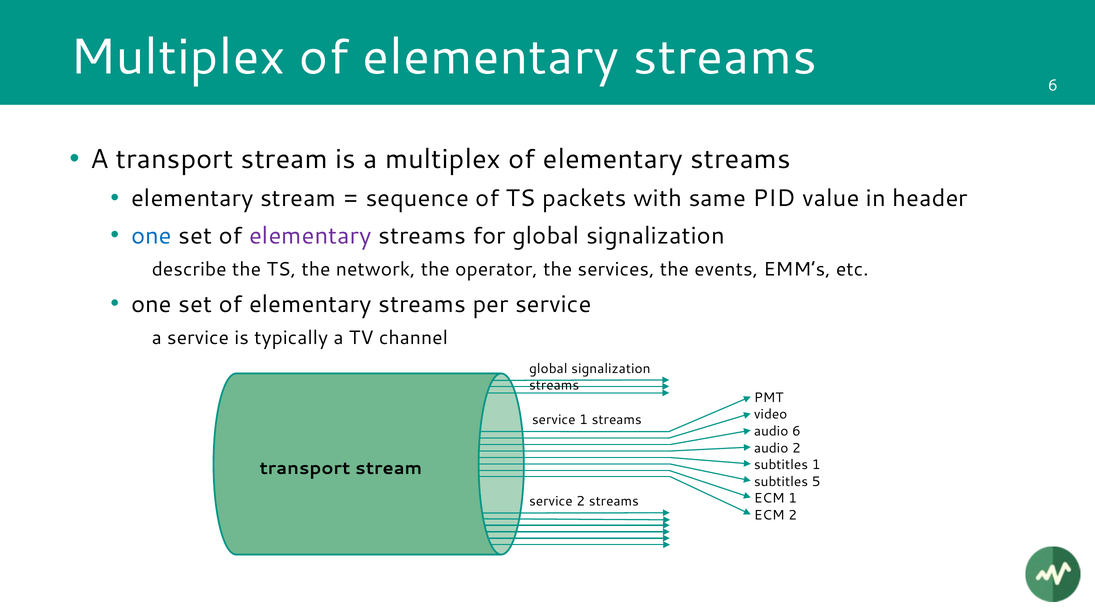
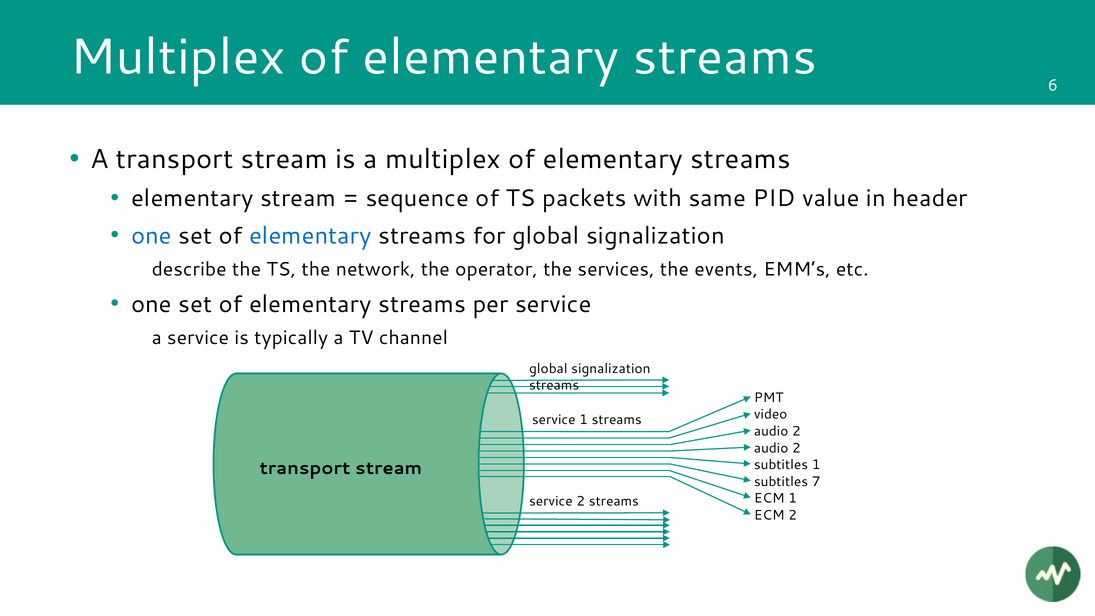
elementary colour: purple -> blue (310, 236)
6: 6 -> 2 (796, 431)
5: 5 -> 7 (816, 482)
